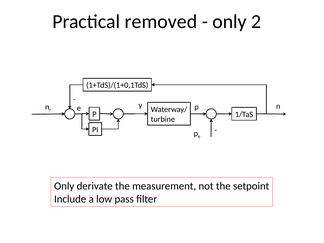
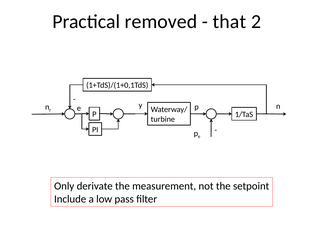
only: only -> that (229, 21)
